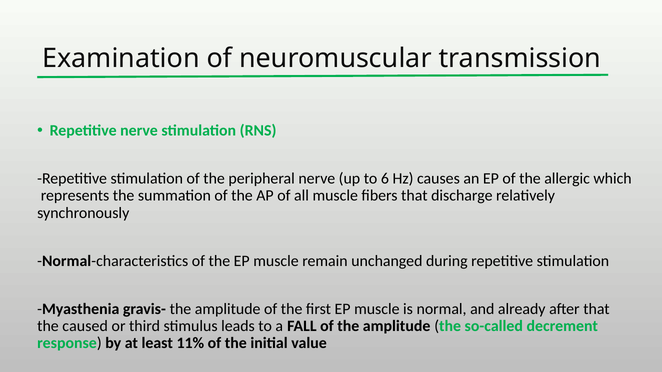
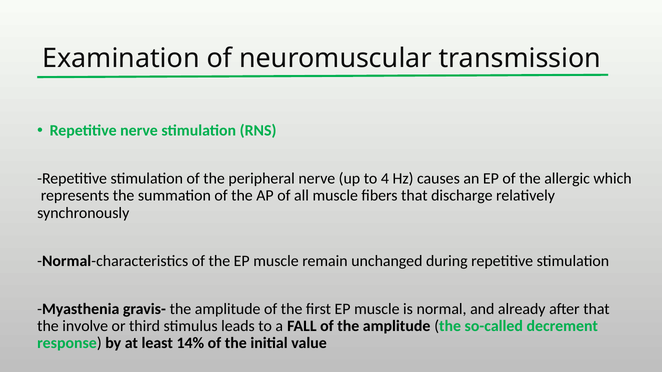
6: 6 -> 4 (385, 179)
caused: caused -> involve (85, 326)
11%: 11% -> 14% (190, 343)
